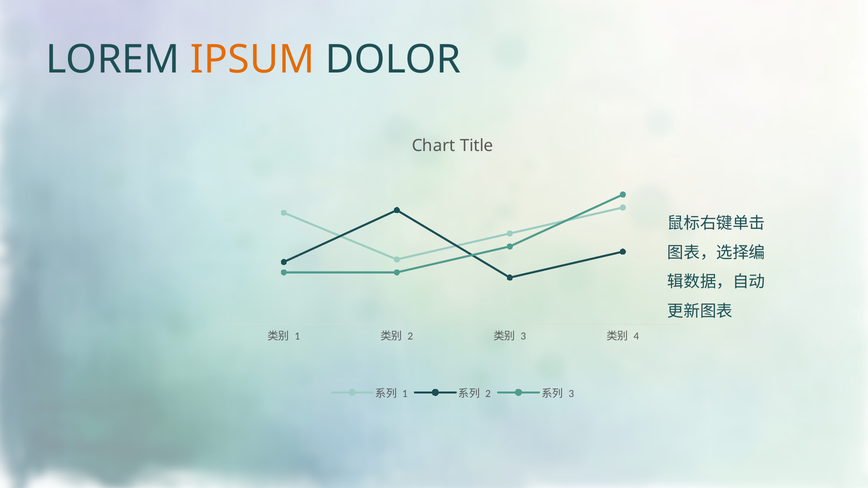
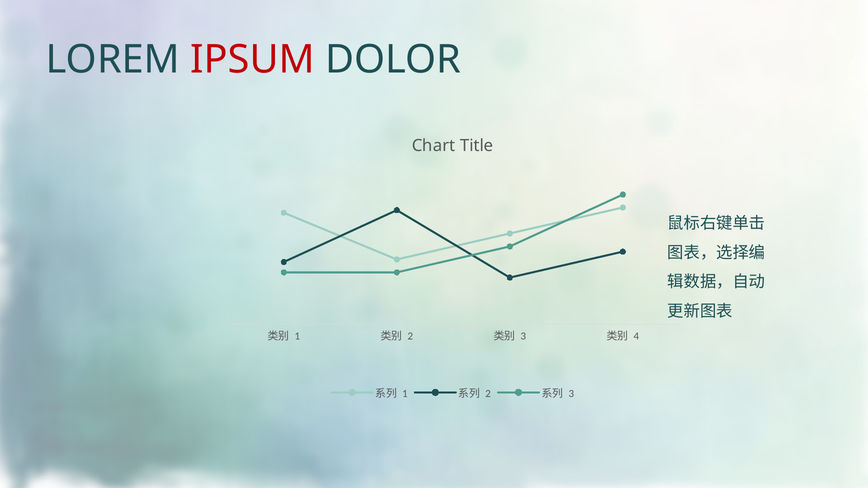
IPSUM colour: orange -> red (253, 60)
